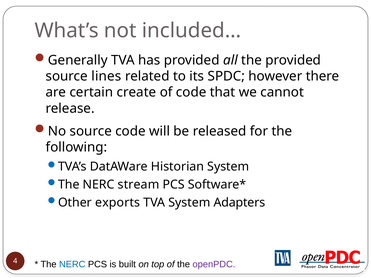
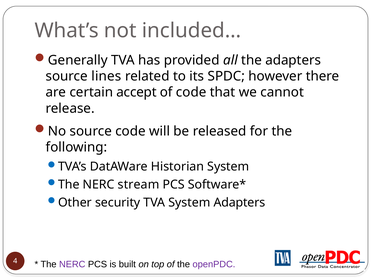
the provided: provided -> adapters (293, 60)
create: create -> accept (137, 92)
exports: exports -> security (118, 203)
NERC colour: blue -> purple (72, 265)
